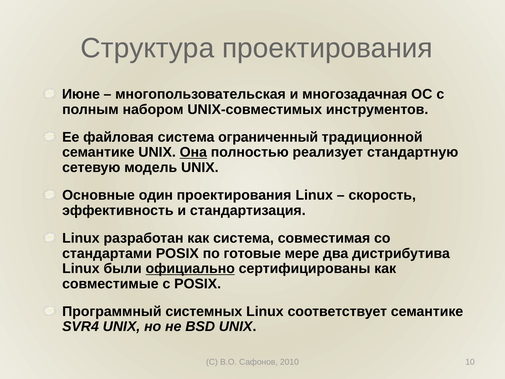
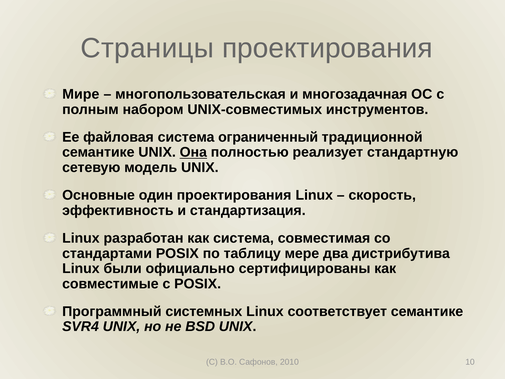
Структура: Структура -> Страницы (147, 48)
Июне: Июне -> Мире (81, 94)
готовые: готовые -> таблицу (252, 253)
официально underline: present -> none (190, 268)
